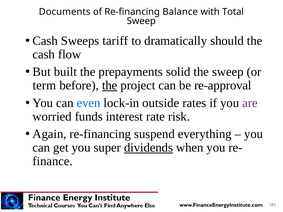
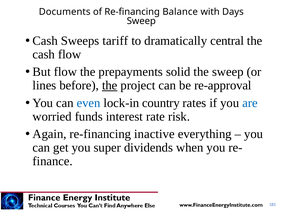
Total: Total -> Days (233, 12)
should: should -> central (227, 41)
But built: built -> flow (65, 72)
term: term -> lines (44, 86)
outside: outside -> country (161, 103)
are colour: purple -> blue (250, 103)
suspend: suspend -> inactive (154, 134)
dividends underline: present -> none (149, 148)
